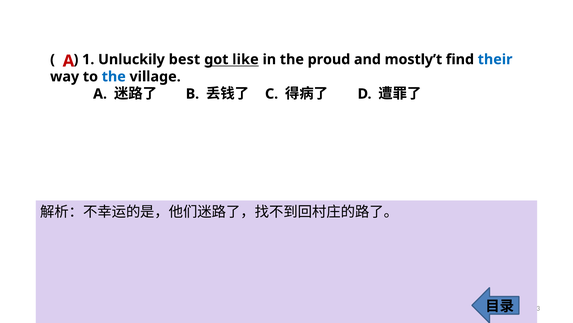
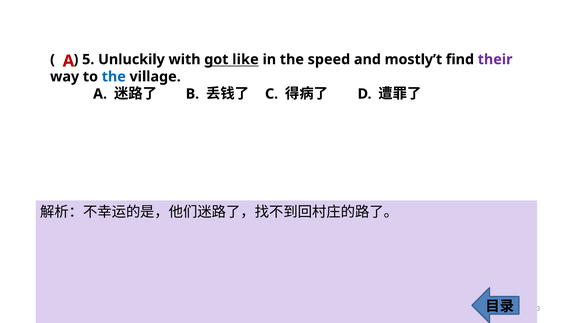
1: 1 -> 5 (88, 59)
best: best -> with (185, 59)
proud: proud -> speed (329, 59)
their colour: blue -> purple (495, 59)
